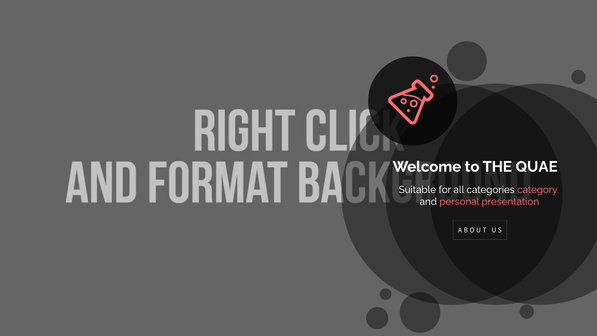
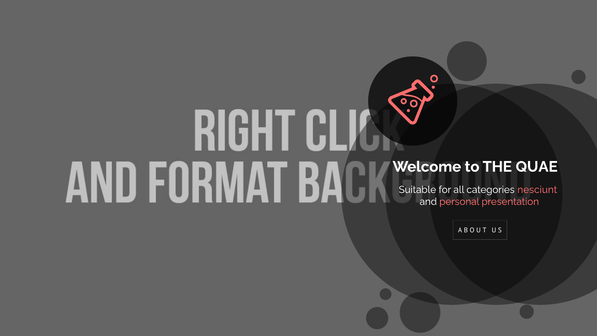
category: category -> nesciunt (537, 190)
